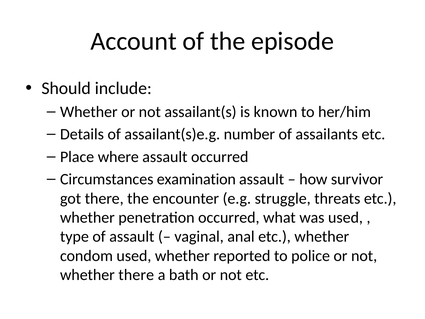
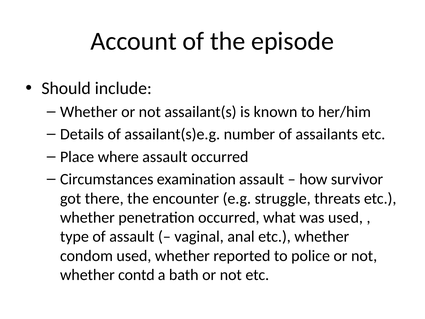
whether there: there -> contd (136, 275)
